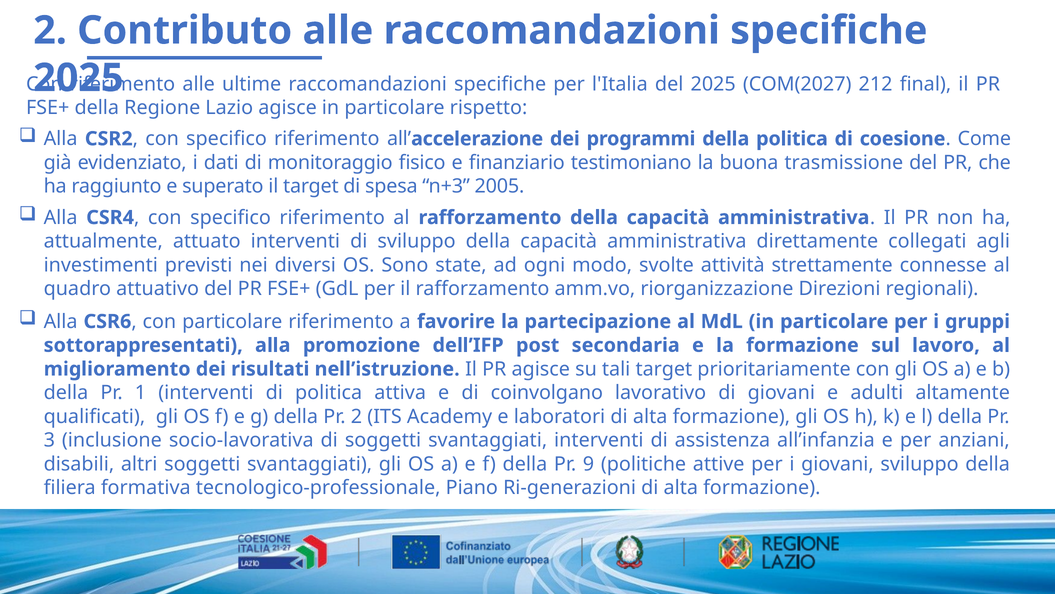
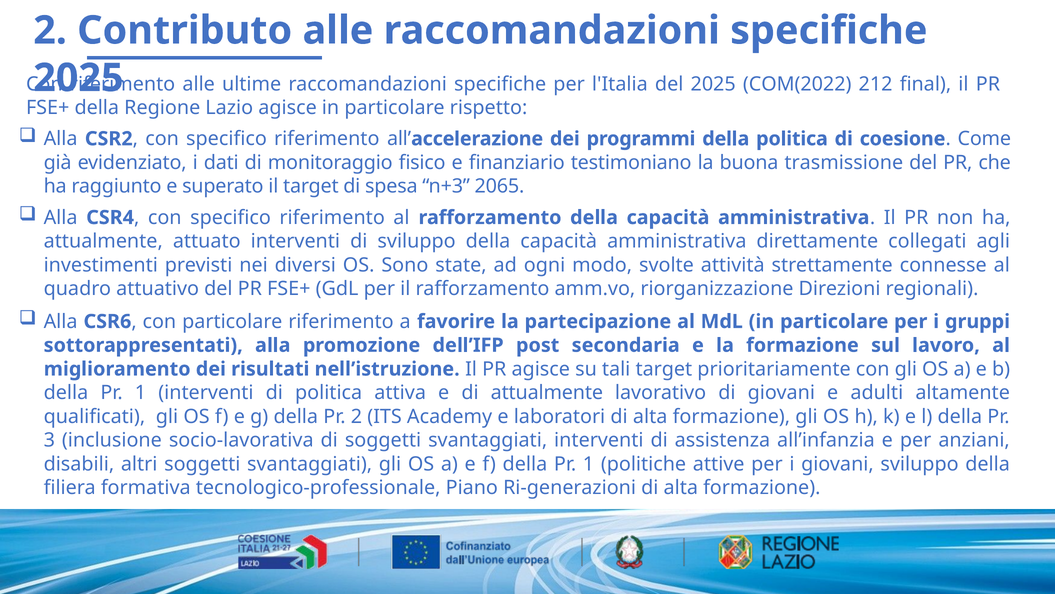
COM(2027: COM(2027 -> COM(2022 (797, 84)
2005: 2005 -> 2065 (499, 186)
di coinvolgano: coinvolgano -> attualmente (547, 392)
f della Pr 9: 9 -> 1 (589, 464)
